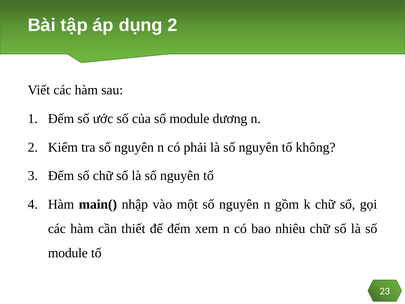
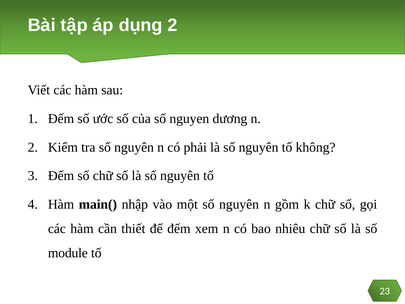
của số module: module -> nguyen (189, 119)
